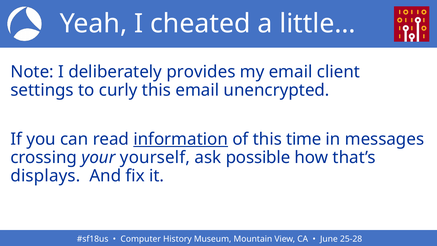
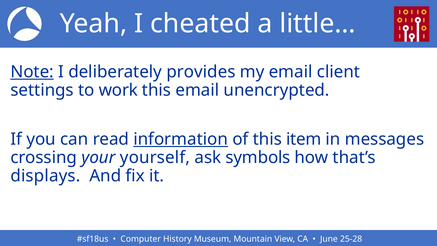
Note underline: none -> present (32, 72)
curly: curly -> work (118, 90)
time: time -> item (304, 139)
possible: possible -> symbols (258, 157)
